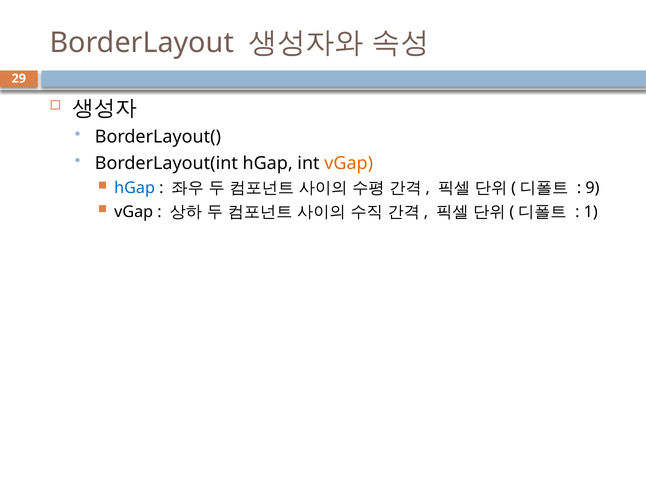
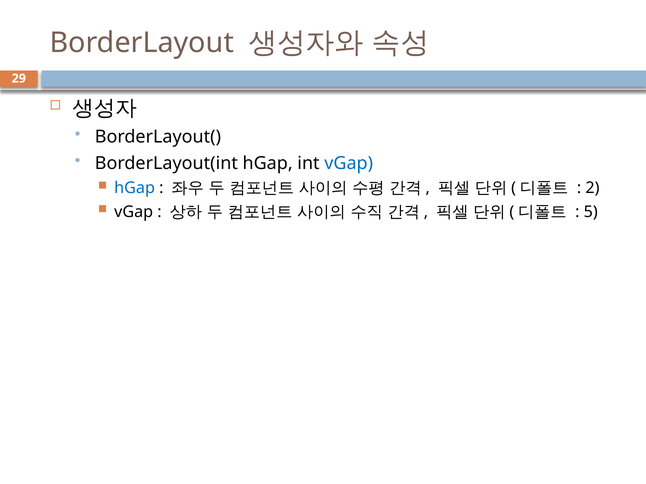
vGap colour: orange -> blue (349, 163)
9: 9 -> 2 (592, 188)
1: 1 -> 5 (591, 212)
